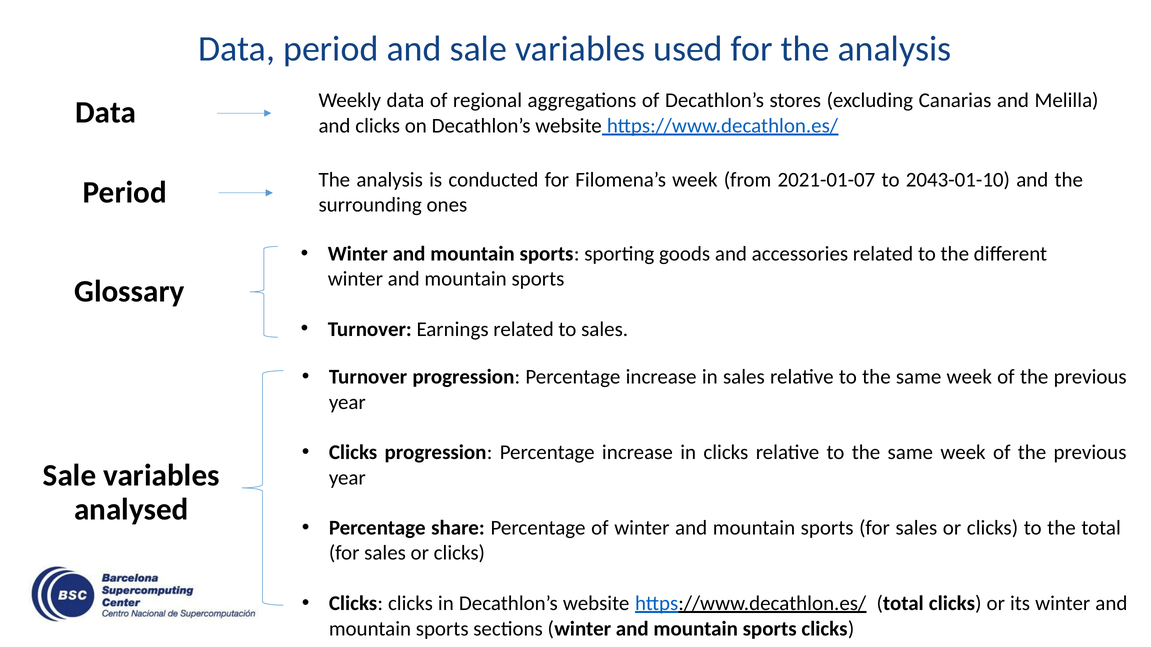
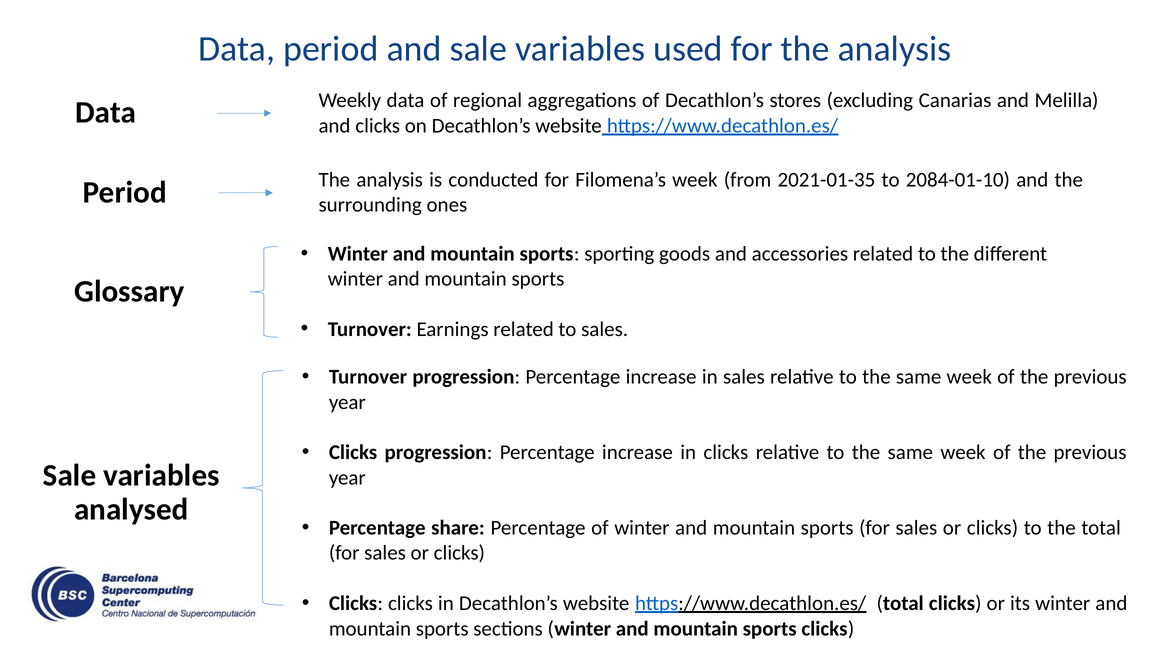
2021-01-07: 2021-01-07 -> 2021-01-35 (826, 180)
2043-01-10: 2043-01-10 -> 2084-01-10 (958, 180)
